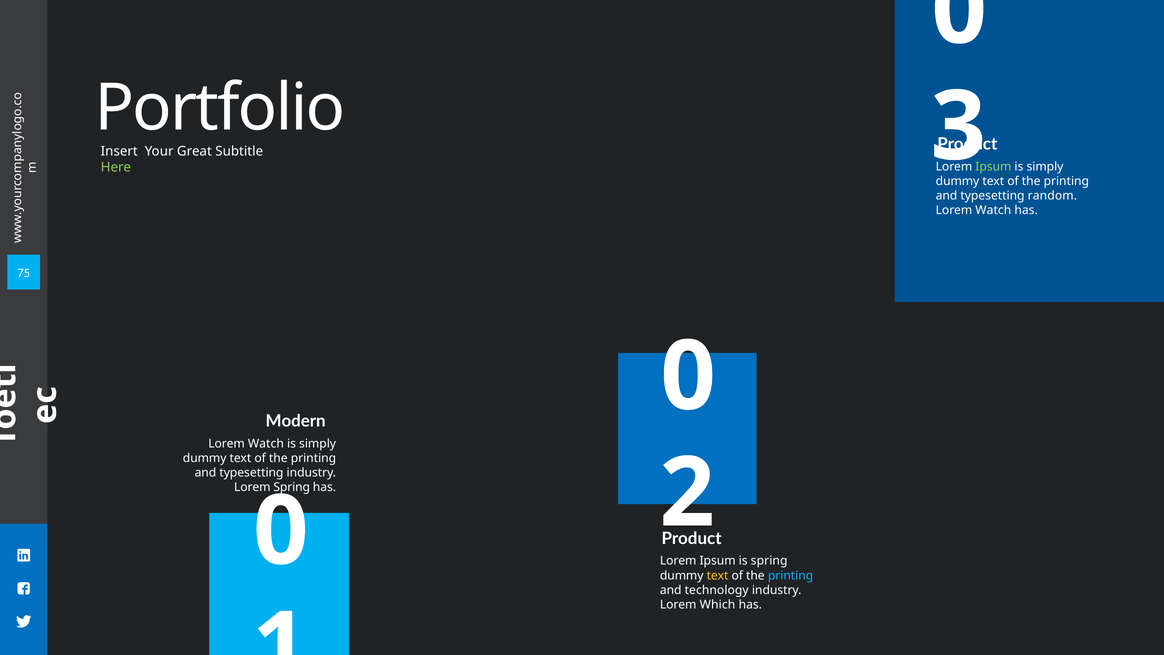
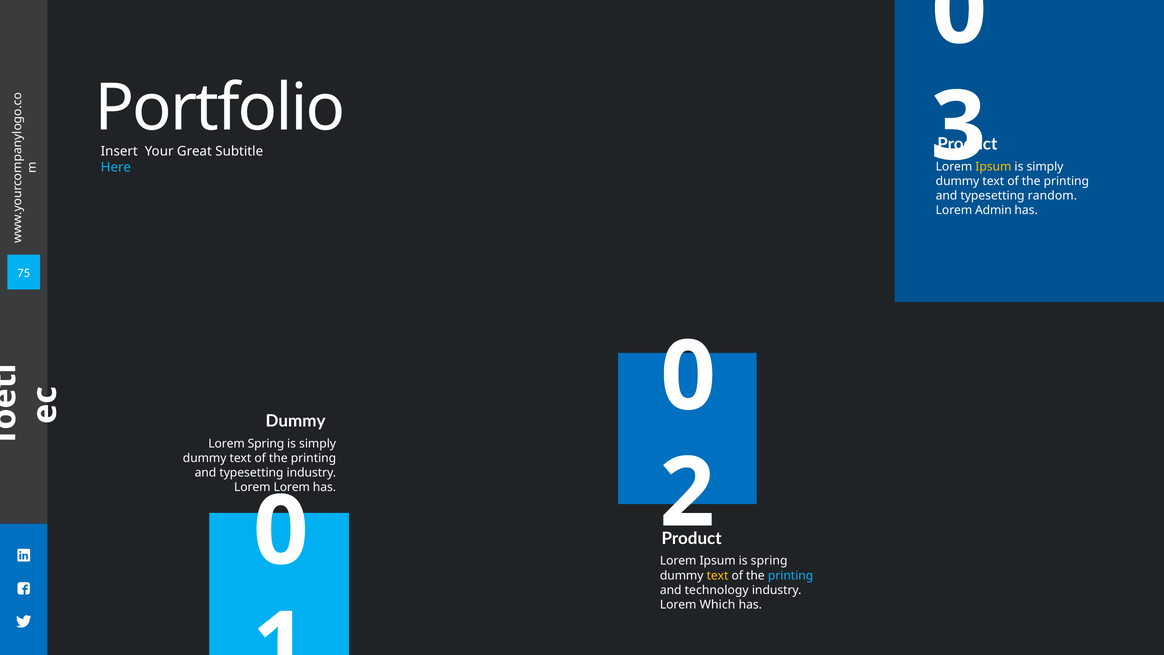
Ipsum colour: light green -> yellow (993, 166)
Here colour: light green -> light blue (116, 167)
Watch: Watch -> Admin (993, 210)
Modern: Modern -> Dummy (296, 421)
Watch: Watch -> Spring (266, 444)
Lorem Spring: Spring -> Lorem (292, 487)
